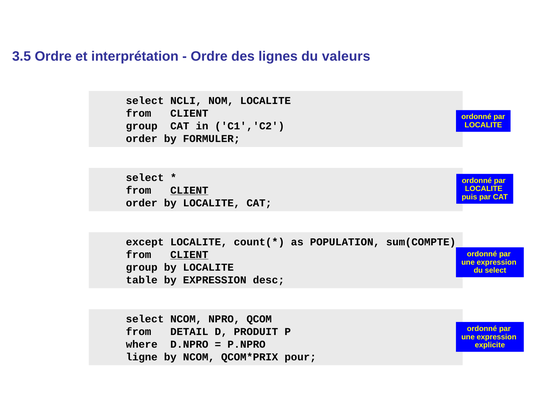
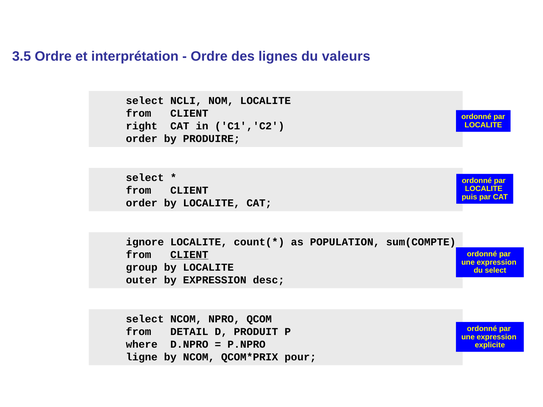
group: group -> right (142, 126)
FORMULER: FORMULER -> PRODUIRE (212, 139)
CLIENT underline: present -> none (189, 190)
except: except -> ignore (145, 242)
table: table -> outer (142, 280)
